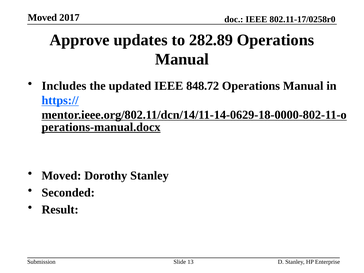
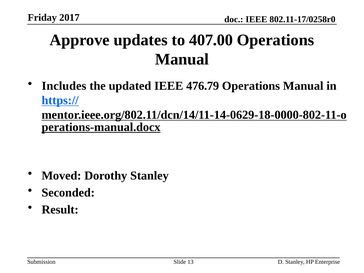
Moved: Moved -> Friday (42, 18)
282.89: 282.89 -> 407.00 (211, 40)
848.72: 848.72 -> 476.79 (203, 86)
